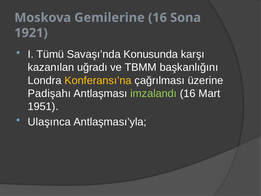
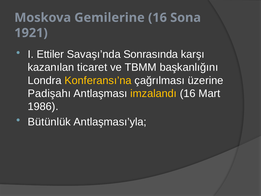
Tümü: Tümü -> Ettiler (50, 54)
Konusunda: Konusunda -> Sonrasında (151, 54)
uğradı: uğradı -> ticaret (92, 67)
imzalandı colour: light green -> yellow (154, 93)
1951: 1951 -> 1986 (43, 106)
Ulaşınca: Ulaşınca -> Bütünlük (49, 122)
